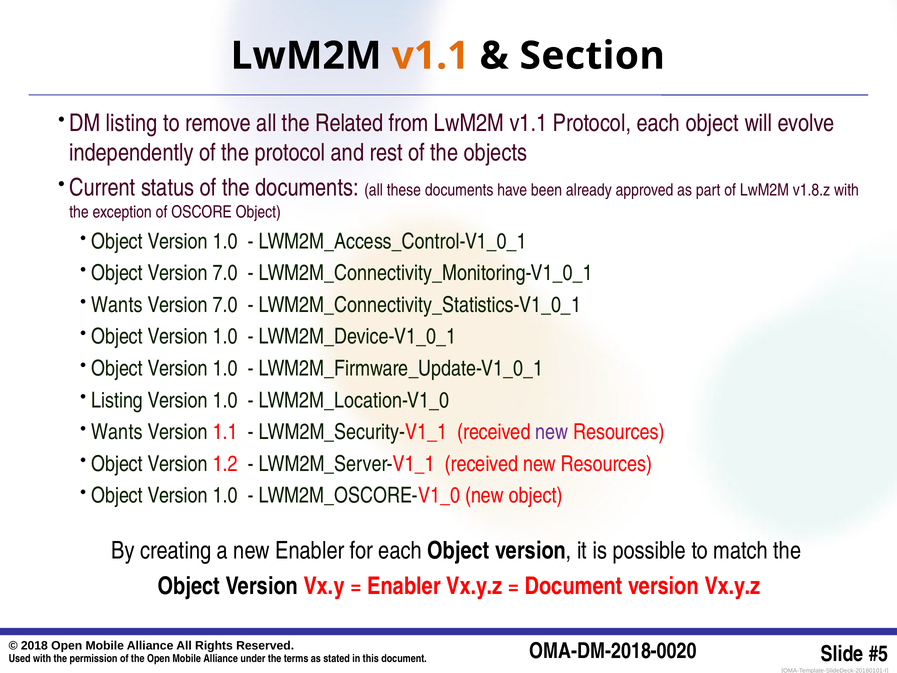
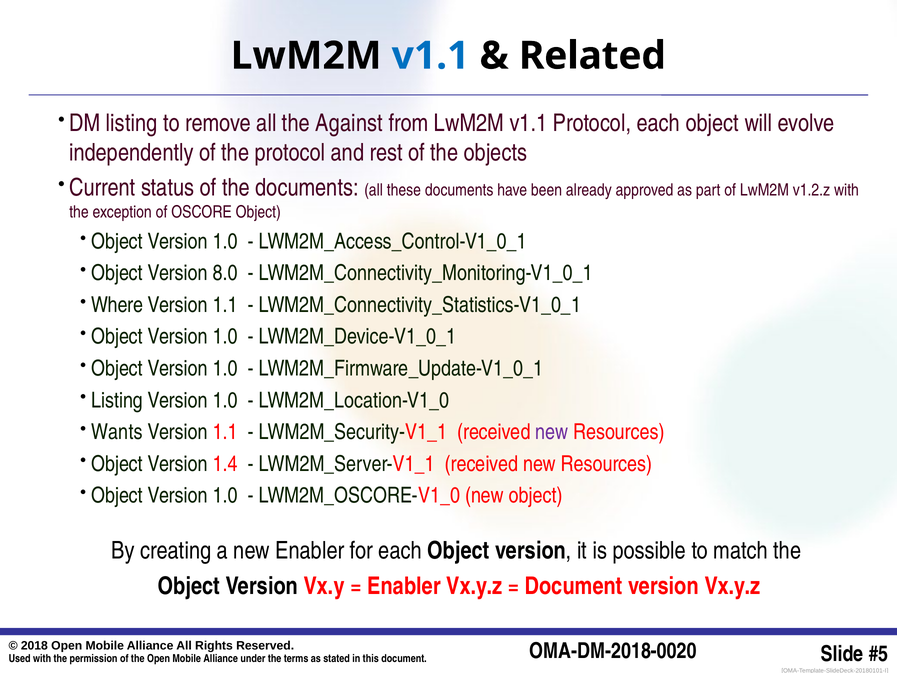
v1.1 colour: orange -> blue (431, 56)
Section: Section -> Related (592, 56)
Related: Related -> Against (349, 123)
v1.8.z: v1.8.z -> v1.2.z (811, 190)
Object Version 7.0: 7.0 -> 8.0 (225, 273)
Wants: Wants -> Where (117, 305)
7.0: 7.0 -> 1.1 (225, 305)
1.2: 1.2 -> 1.4 (225, 464)
